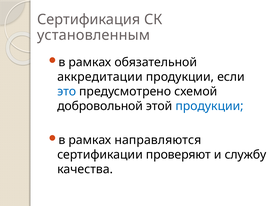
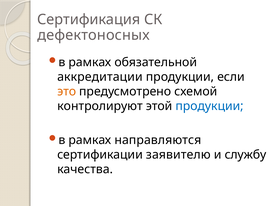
установленным: установленным -> дефектоносных (94, 35)
это colour: blue -> orange (67, 92)
добровольной: добровольной -> контролируют (100, 106)
проверяют: проверяют -> заявителю (178, 155)
